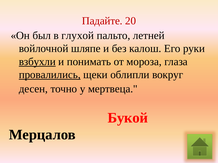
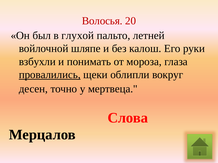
Падайте: Падайте -> Волосья (102, 21)
взбухли underline: present -> none (37, 62)
Букой: Букой -> Слова (128, 118)
